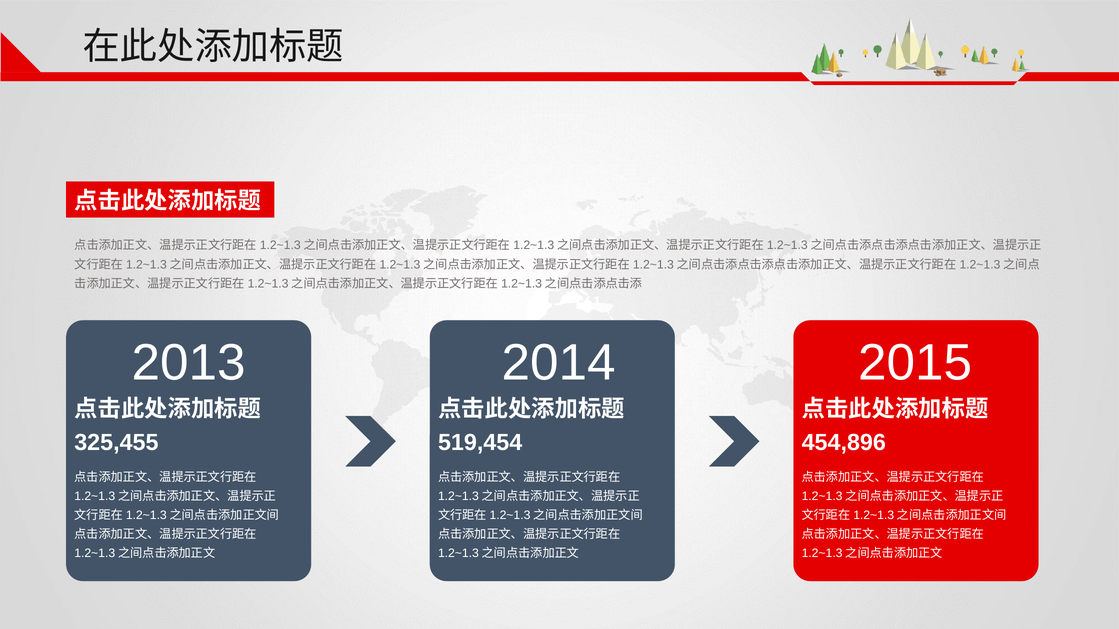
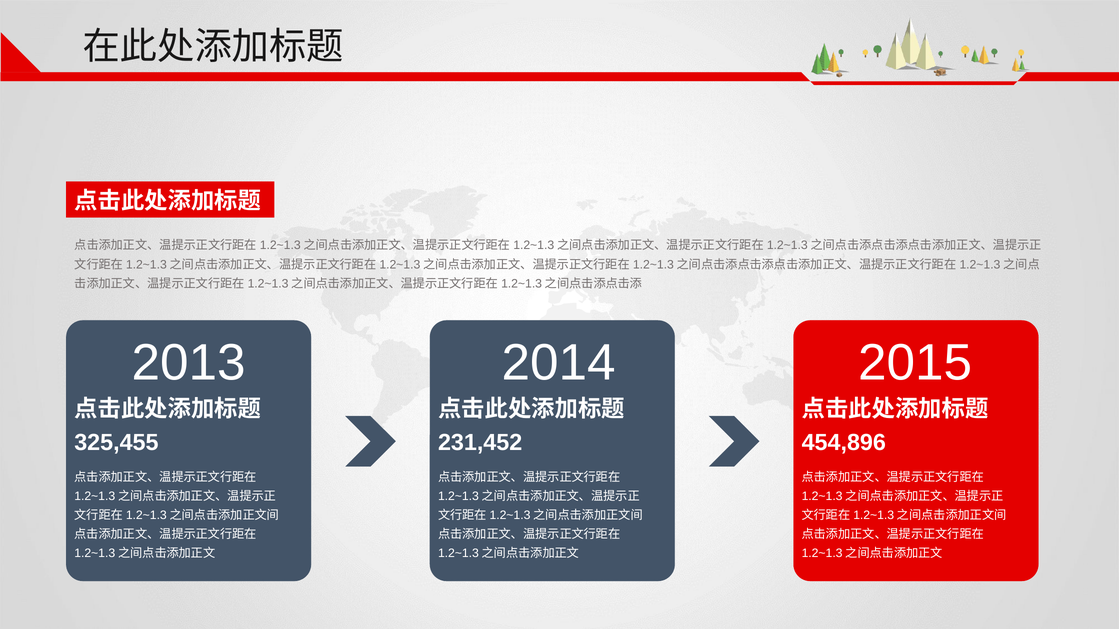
519,454: 519,454 -> 231,452 (480, 443)
